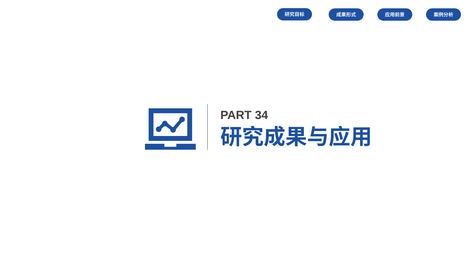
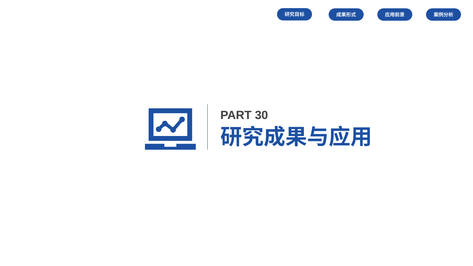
34: 34 -> 30 (261, 115)
